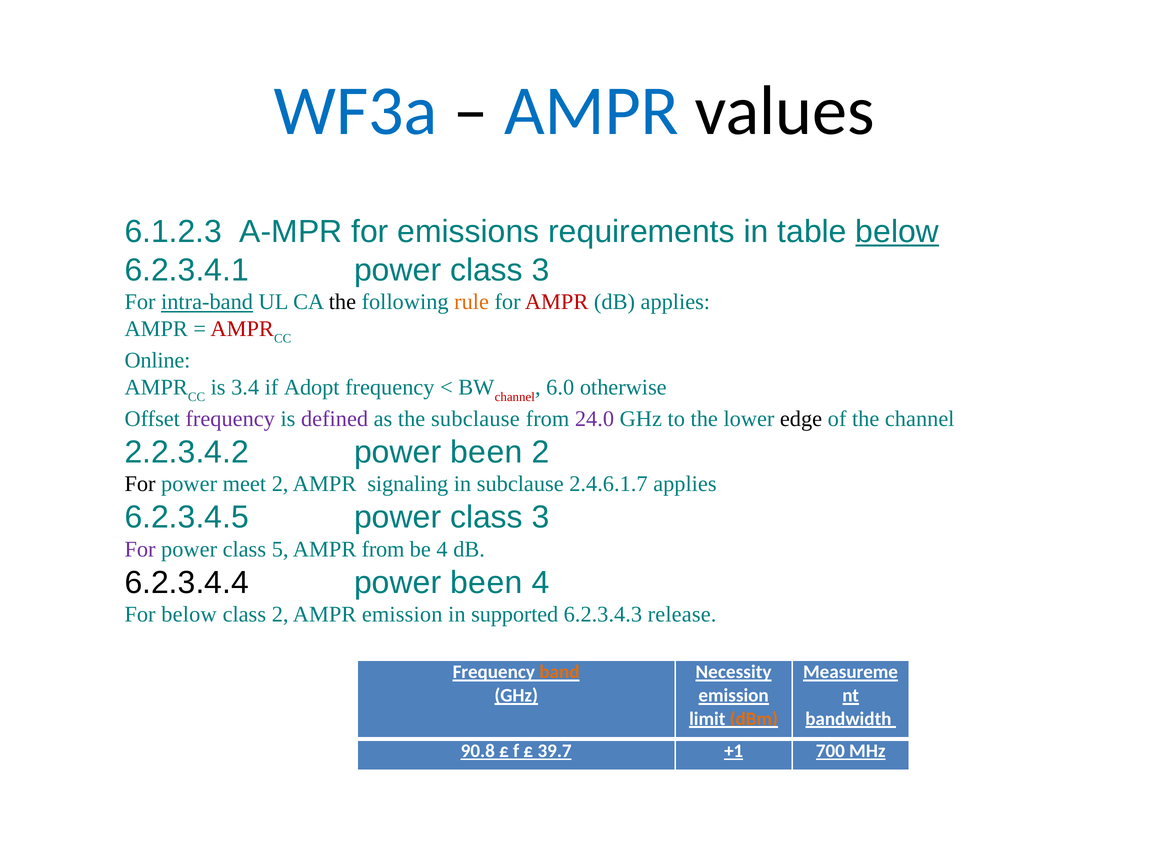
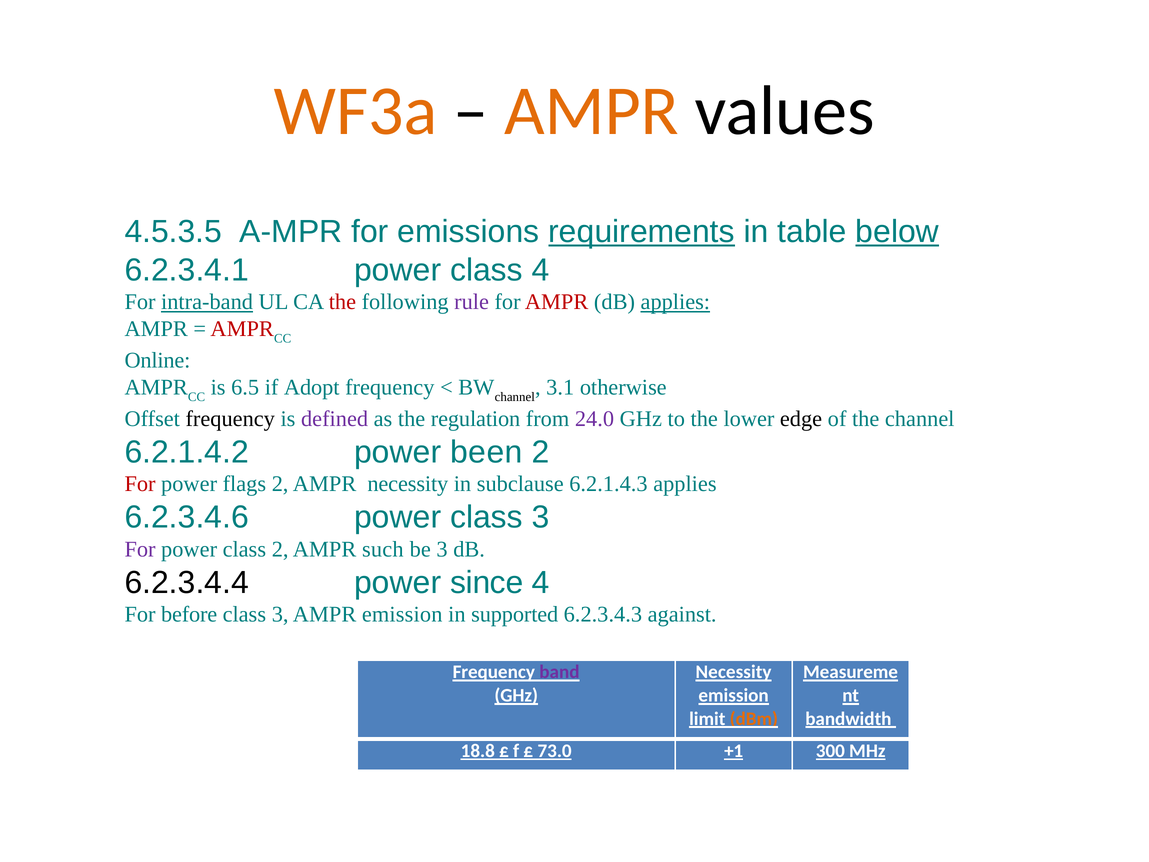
WF3a colour: blue -> orange (356, 111)
AMPR colour: blue -> orange (592, 111)
6.1.2.3: 6.1.2.3 -> 4.5.3.5 (173, 232)
requirements underline: none -> present (642, 232)
6.2.3.4.1 power class 3: 3 -> 4 (541, 270)
the colour: black -> red (342, 302)
rule colour: orange -> purple (472, 302)
applies underline: none -> present (675, 302)
3.4: 3.4 -> 6.5 (245, 387)
channel colour: red -> black (515, 397)
6.0: 6.0 -> 3.1 (560, 387)
frequency colour: purple -> black (230, 419)
the subclause: subclause -> regulation (476, 419)
2.2.3.4.2: 2.2.3.4.2 -> 6.2.1.4.2 (187, 452)
For colour: black -> red (140, 484)
meet: meet -> flags (244, 484)
AMPR signaling: signaling -> necessity (408, 484)
2.4.6.1.7: 2.4.6.1.7 -> 6.2.1.4.3 (608, 484)
6.2.3.4.5: 6.2.3.4.5 -> 6.2.3.4.6 (187, 517)
class 5: 5 -> 2 (280, 549)
AMPR from: from -> such (383, 549)
be 4: 4 -> 3 (442, 549)
been: been -> since (487, 582)
For below: below -> before (189, 614)
2: 2 -> 3 (280, 614)
release: release -> against (682, 614)
band colour: orange -> purple (559, 672)
90.8: 90.8 -> 18.8 (478, 751)
39.7: 39.7 -> 73.0 (555, 751)
700: 700 -> 300 (830, 751)
